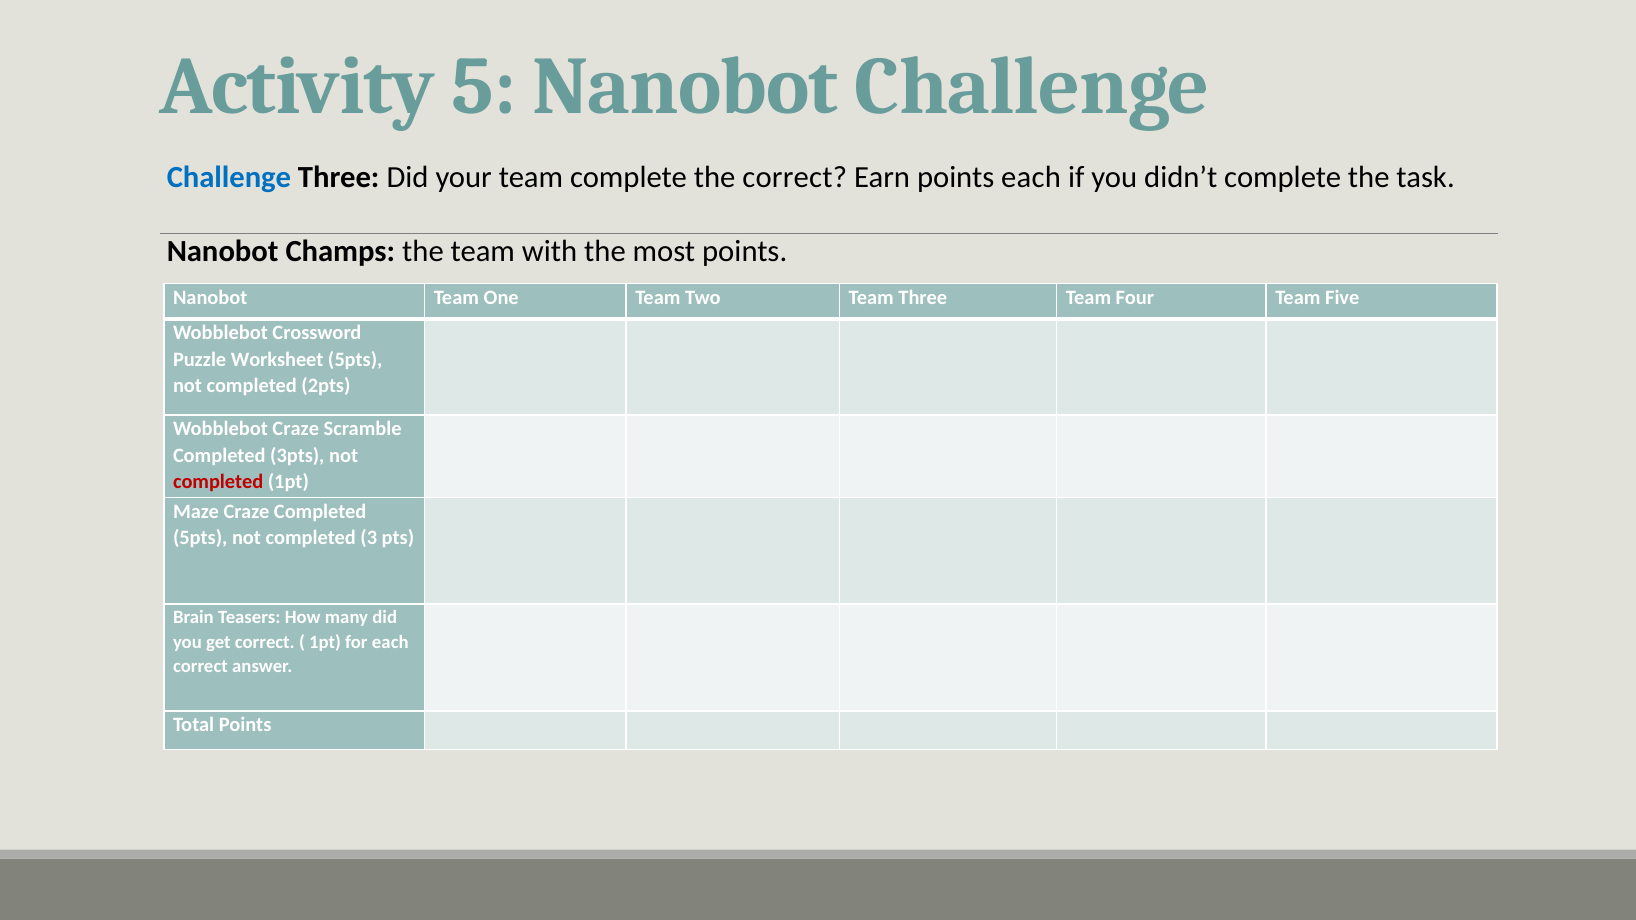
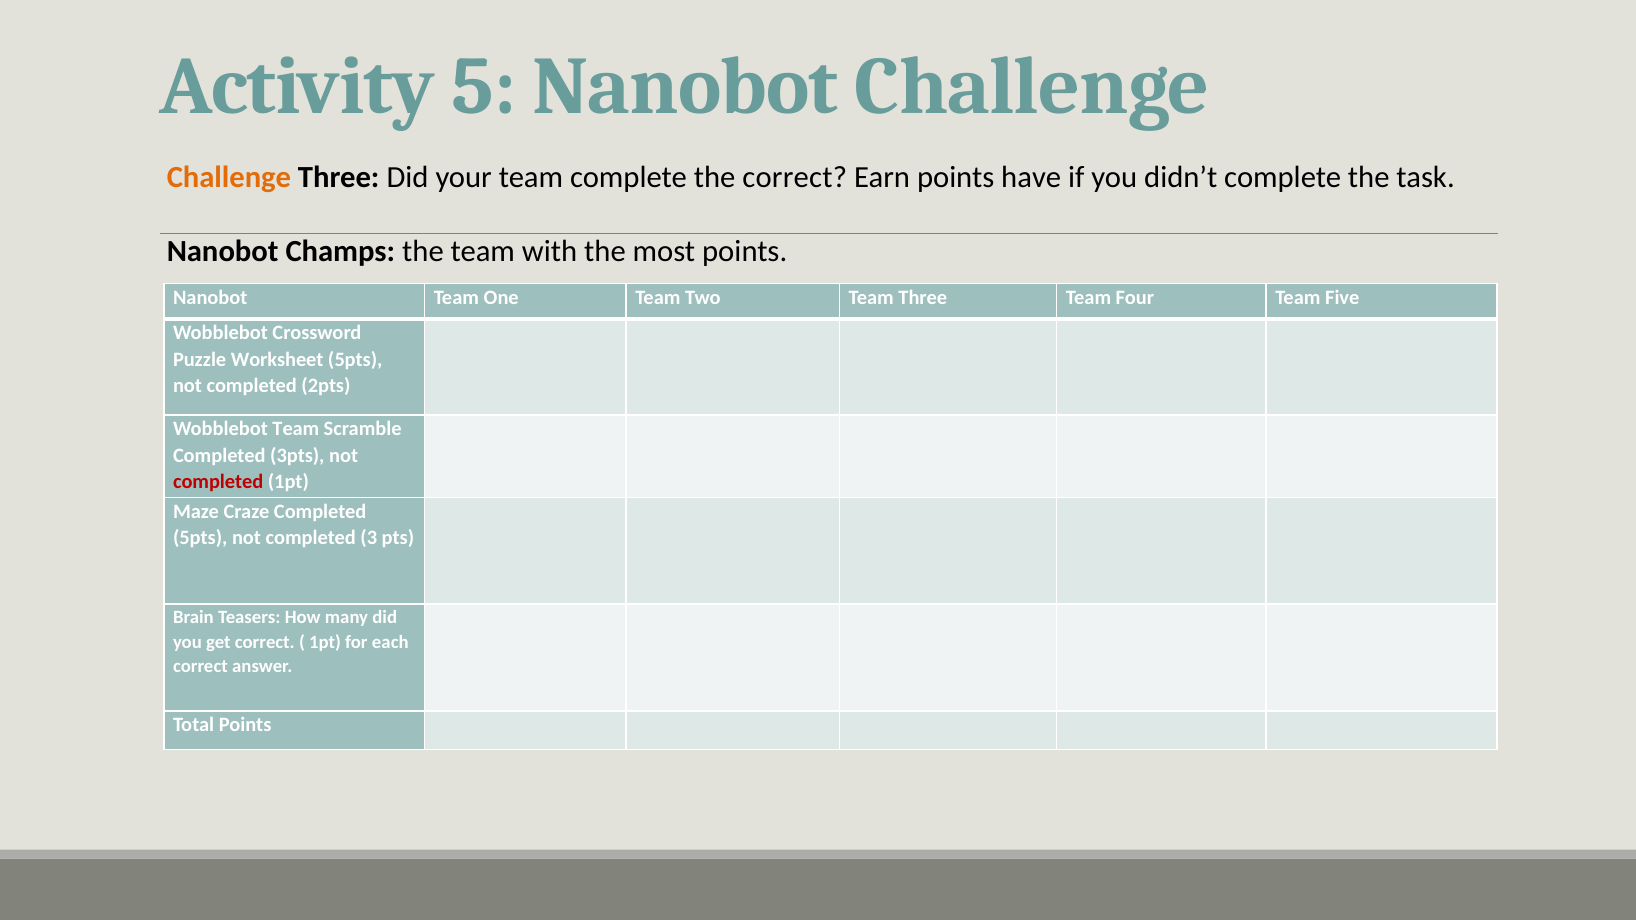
Challenge colour: blue -> orange (229, 177)
points each: each -> have (1031, 177)
Wobblebot Craze: Craze -> Team (296, 429)
